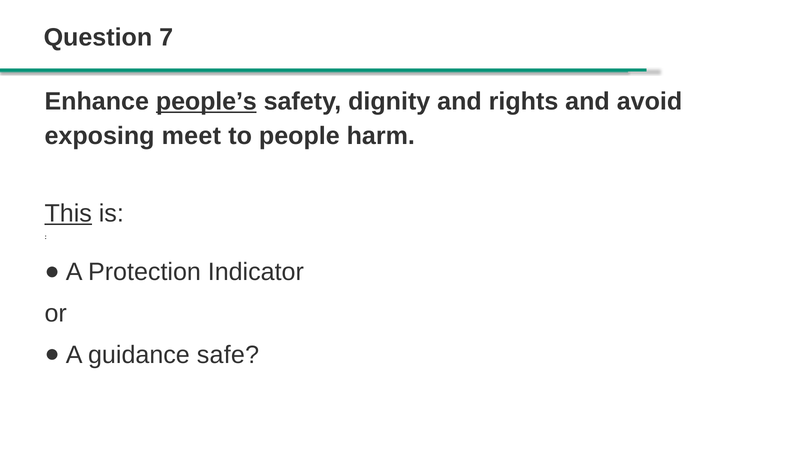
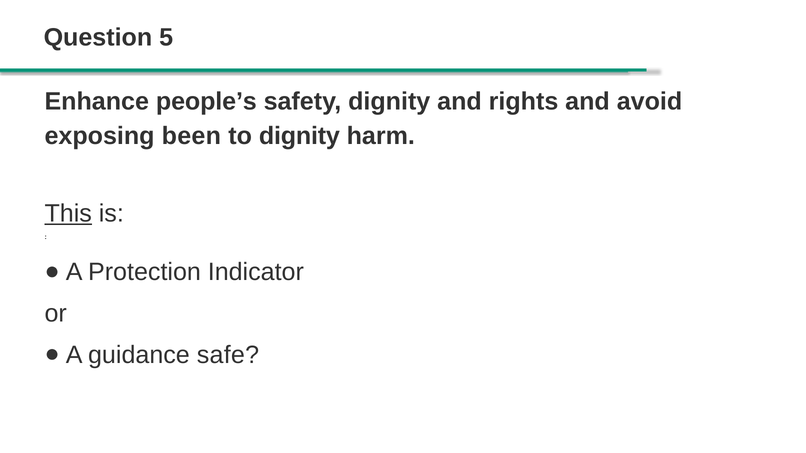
7: 7 -> 5 (166, 37)
people’s underline: present -> none (206, 102)
meet: meet -> been (191, 136)
to people: people -> dignity (299, 136)
